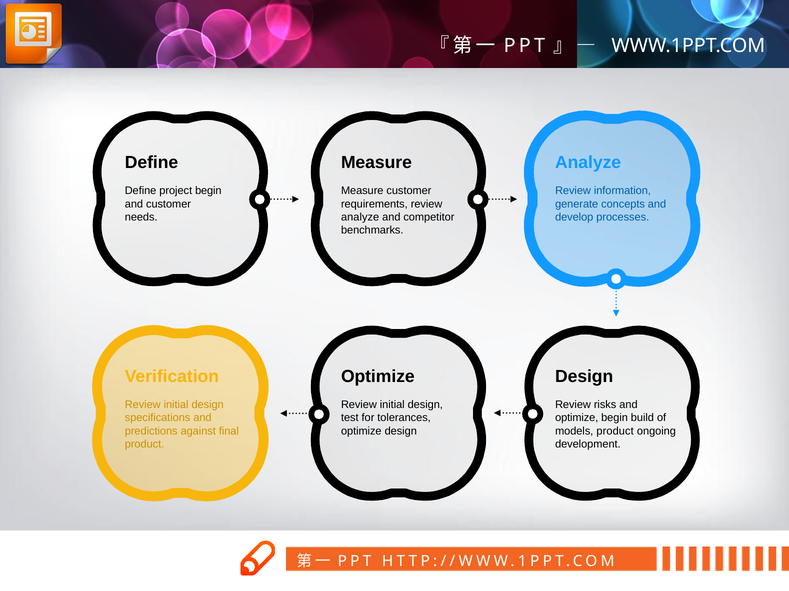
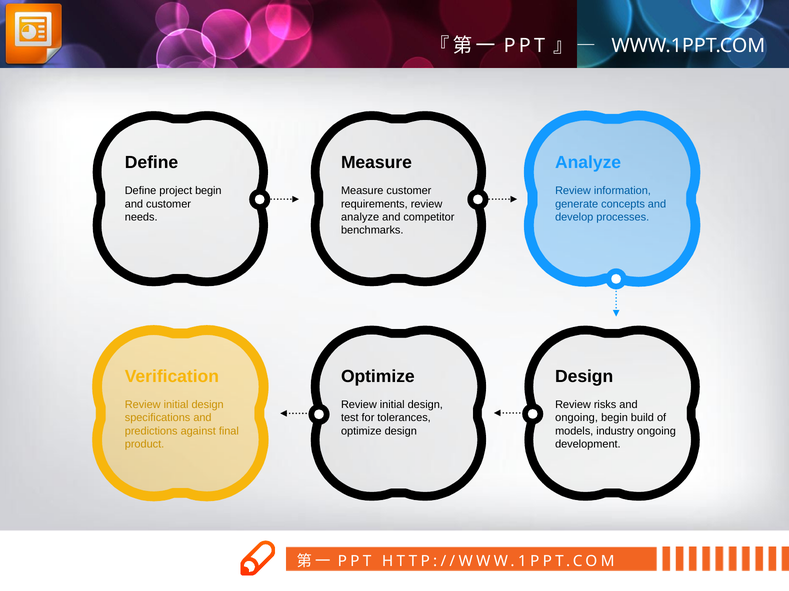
optimize: optimize -> ongoing (577, 418)
models product: product -> industry (615, 432)
